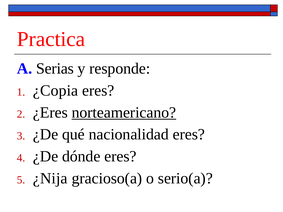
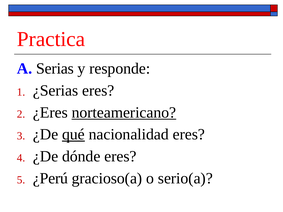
¿Copia: ¿Copia -> ¿Serias (56, 91)
qué underline: none -> present (73, 135)
¿Nija: ¿Nija -> ¿Perú (50, 179)
